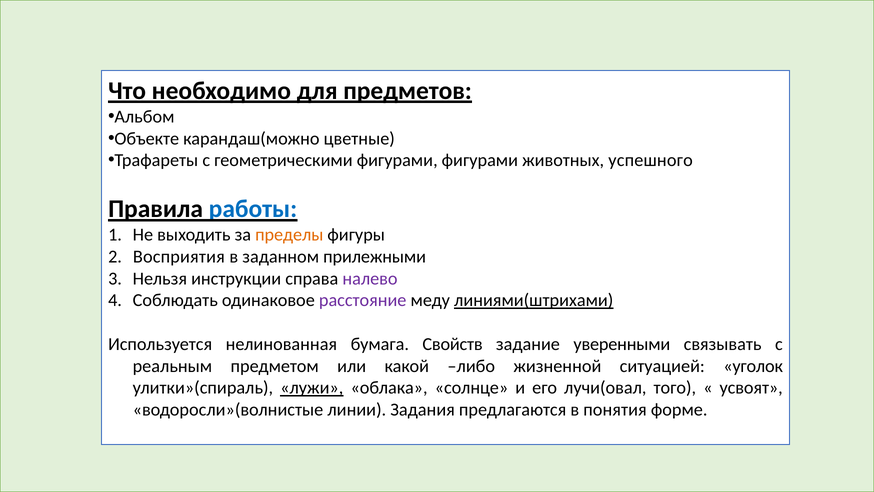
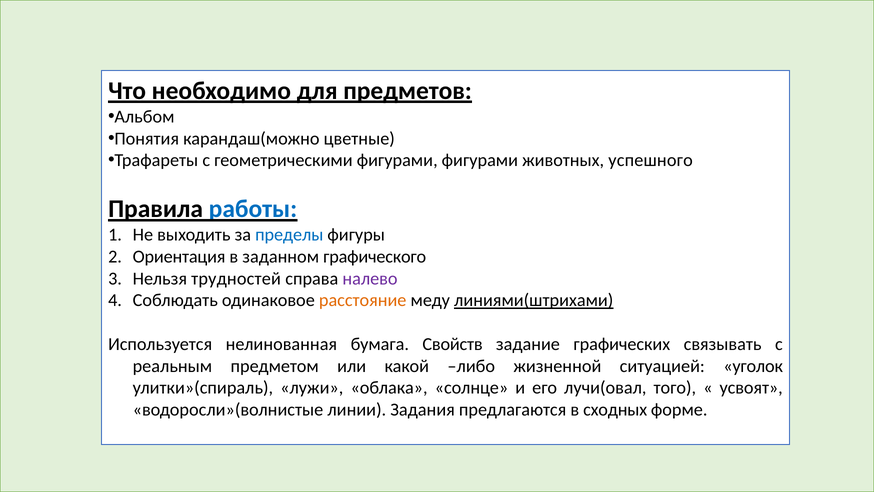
Объекте: Объекте -> Понятия (147, 138)
пределы colour: orange -> blue (289, 235)
Восприятия: Восприятия -> Ориентация (179, 256)
прилежными: прилежными -> графического (375, 256)
инструкции: инструкции -> трудностей (236, 278)
расстояние colour: purple -> orange (363, 300)
уверенными: уверенными -> графических (622, 344)
лужи underline: present -> none (312, 388)
понятия: понятия -> сходных (615, 410)
